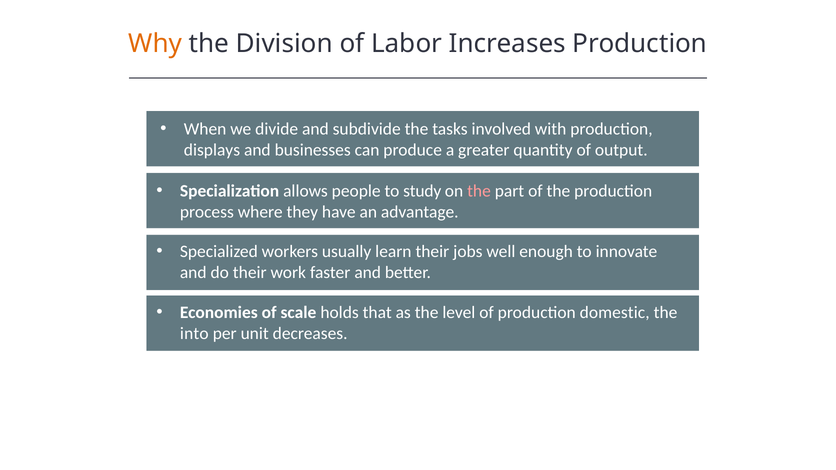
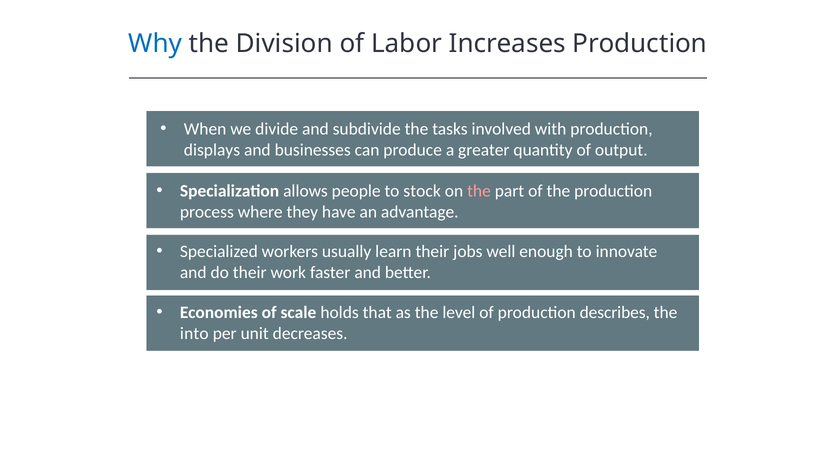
Why colour: orange -> blue (155, 44)
study: study -> stock (422, 191)
domestic: domestic -> describes (615, 313)
